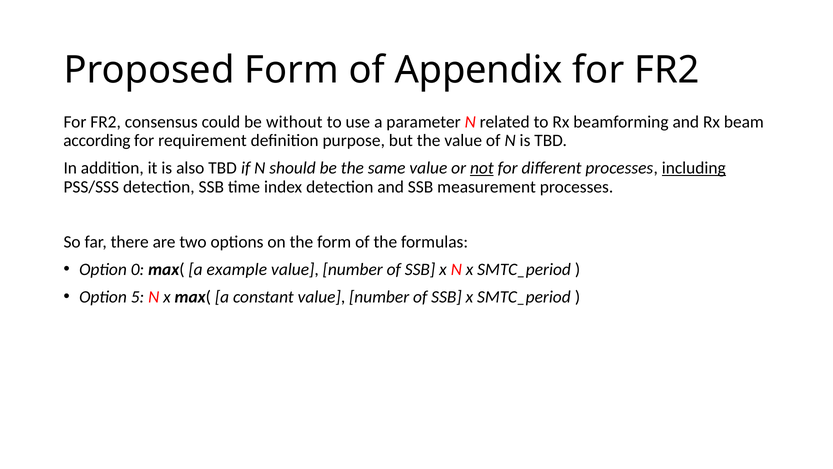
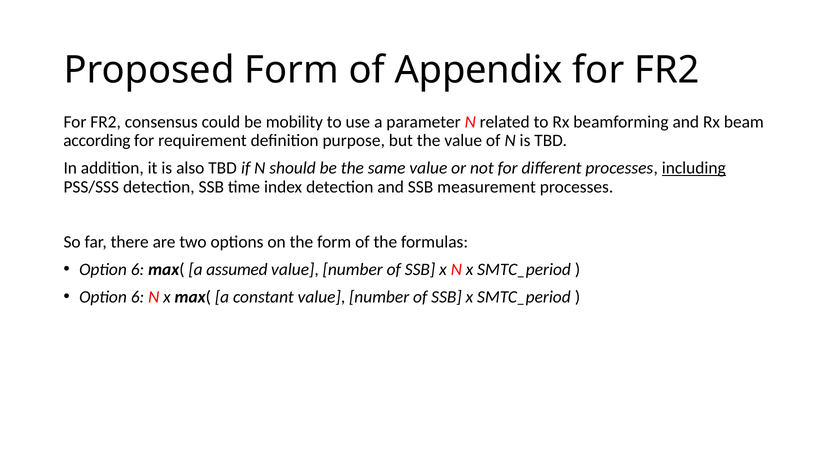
without: without -> mobility (294, 122)
not underline: present -> none (482, 168)
0: 0 -> 6 (137, 269)
example: example -> assumed (237, 269)
5: 5 -> 6 (137, 297)
